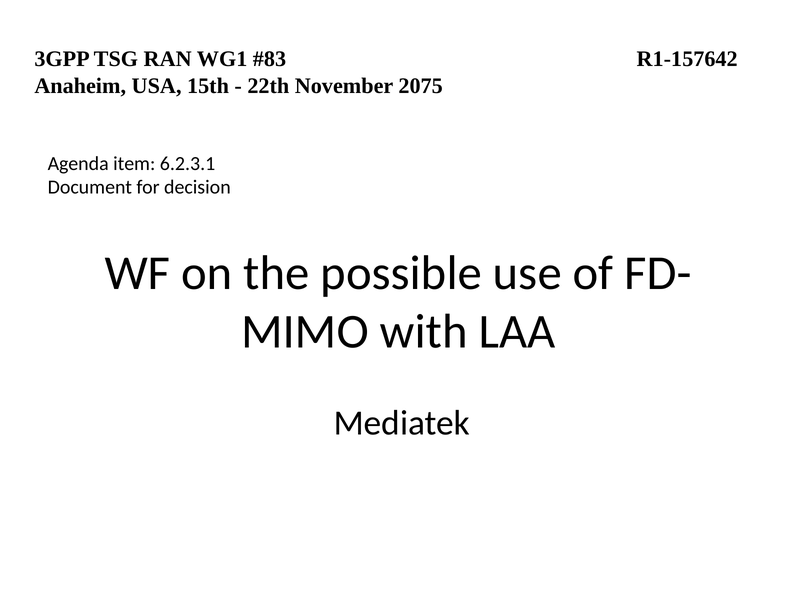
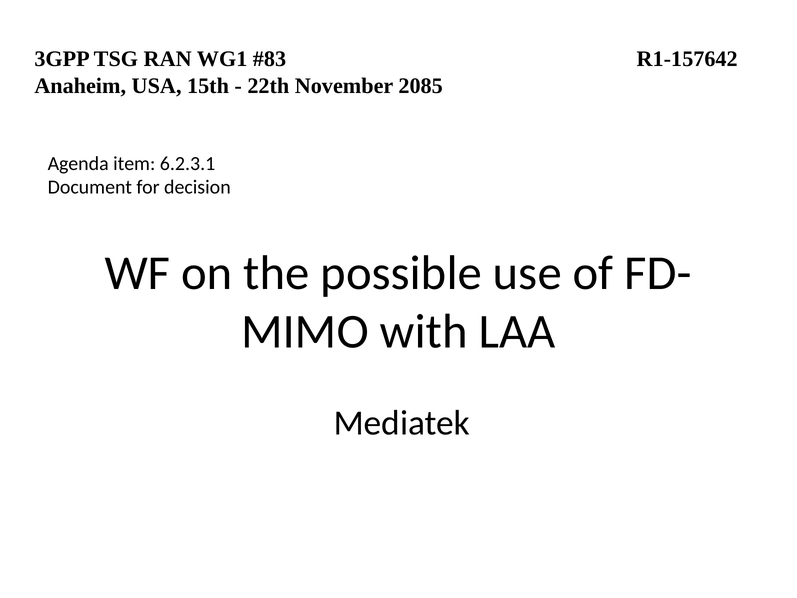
2075: 2075 -> 2085 (421, 86)
